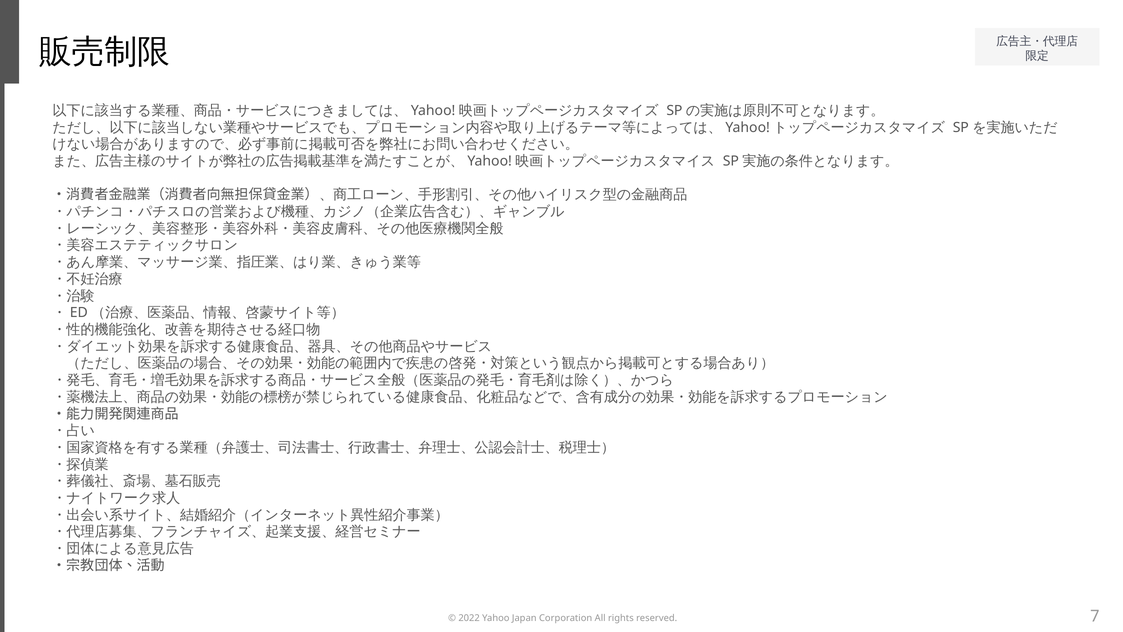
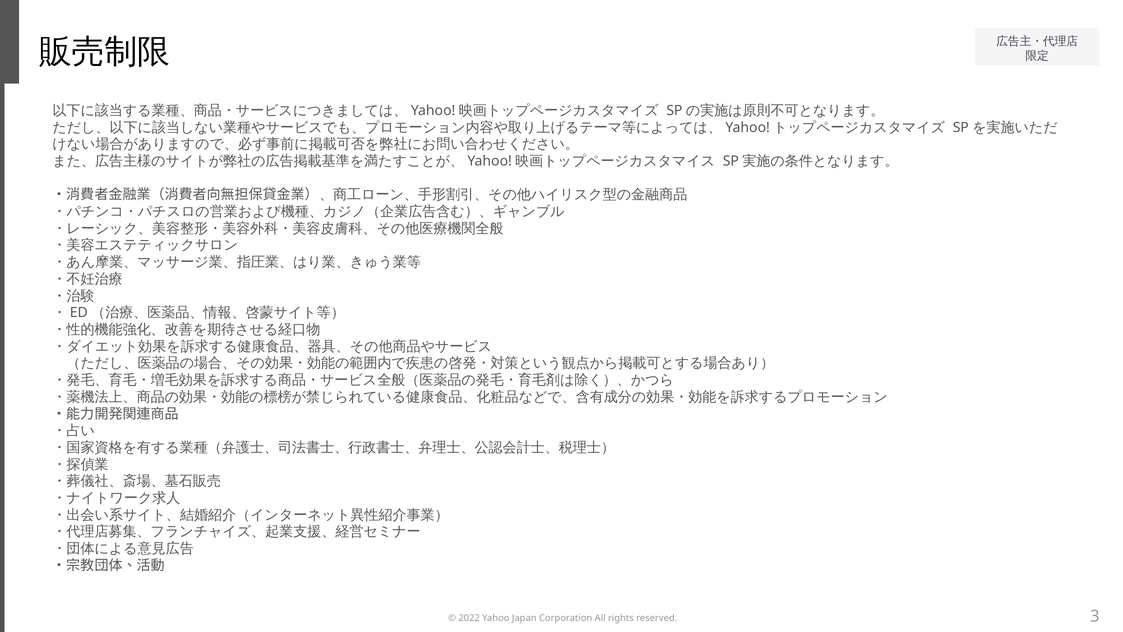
7: 7 -> 3 (1095, 616)
